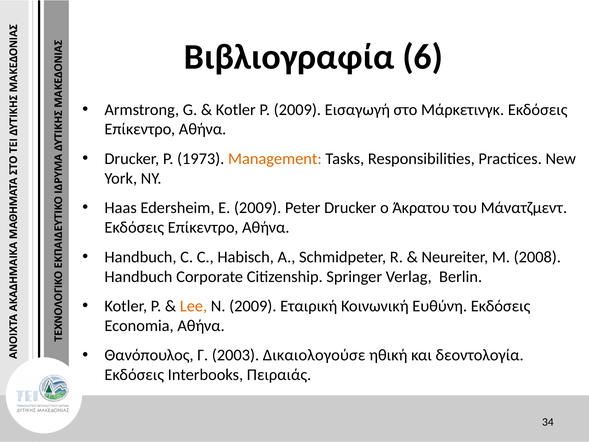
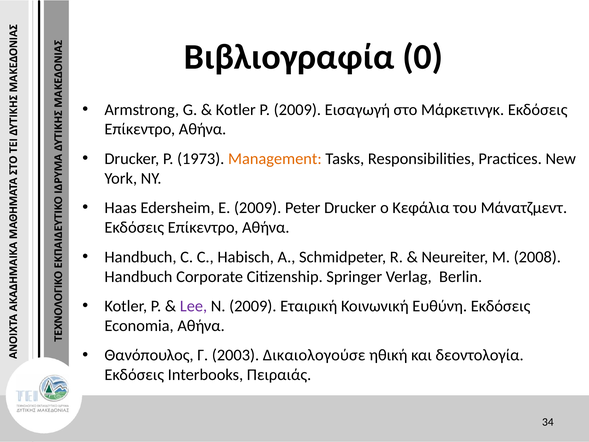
6: 6 -> 0 (423, 57)
Άκρατου: Άκρατου -> Κεφάλια (421, 208)
Lee colour: orange -> purple (193, 306)
